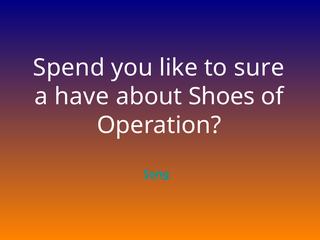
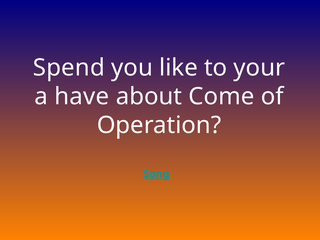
sure: sure -> your (259, 68)
Shoes: Shoes -> Come (221, 96)
